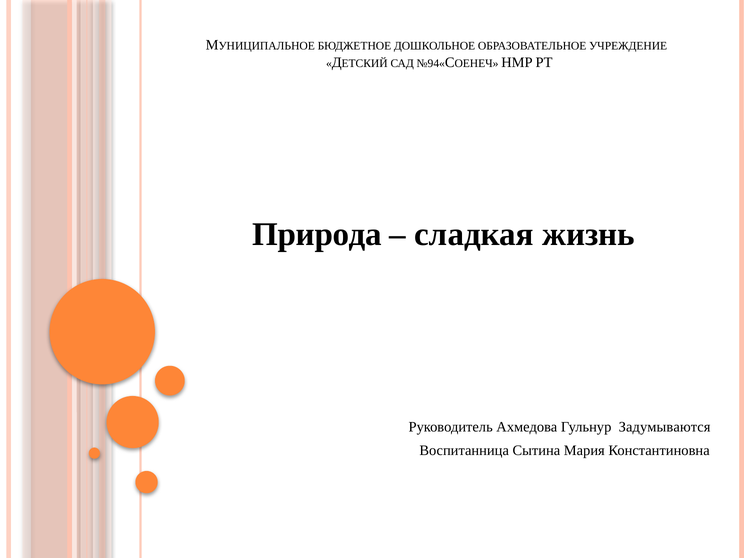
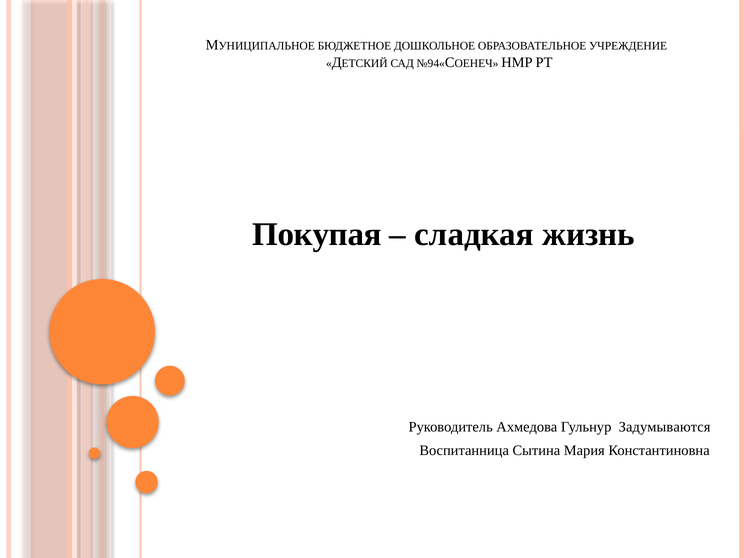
Природа: Природа -> Покупая (317, 235)
